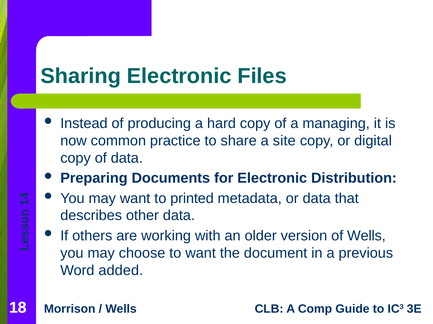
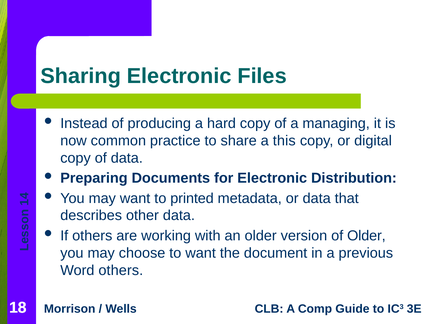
site: site -> this (284, 141)
of Wells: Wells -> Older (366, 236)
Word added: added -> others (121, 271)
